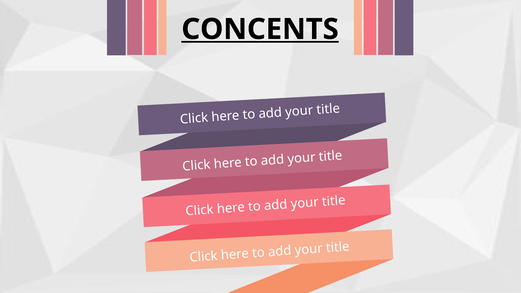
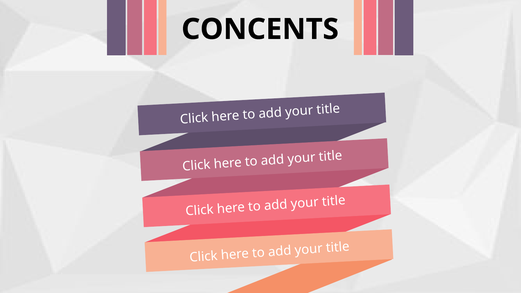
CONCENTS underline: present -> none (260, 29)
